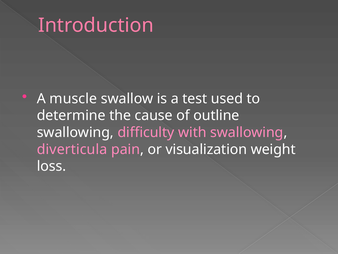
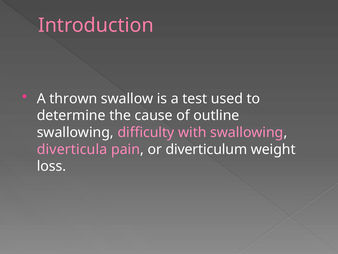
muscle: muscle -> thrown (73, 98)
visualization: visualization -> diverticulum (206, 149)
